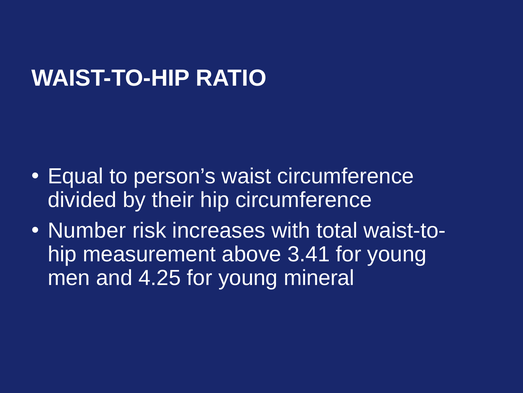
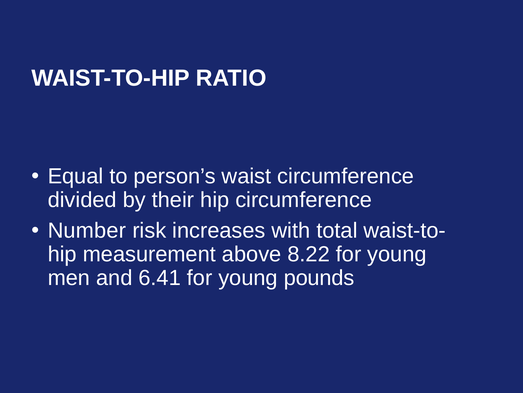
3.41: 3.41 -> 8.22 (309, 254)
4.25: 4.25 -> 6.41 (160, 277)
mineral: mineral -> pounds (319, 277)
